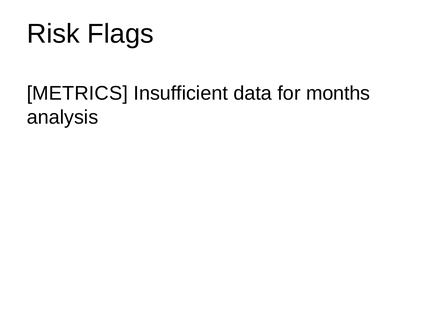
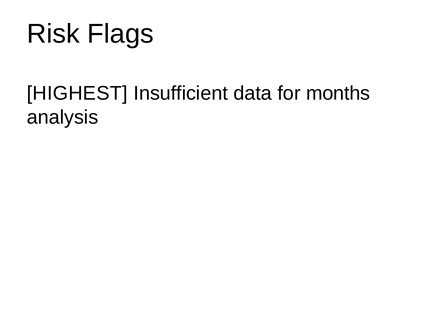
METRICS: METRICS -> HIGHEST (77, 94)
